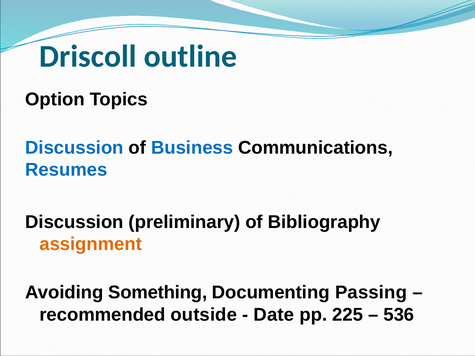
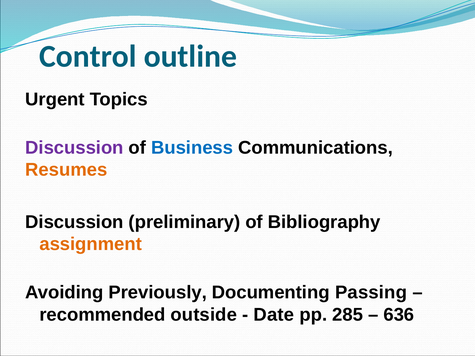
Driscoll: Driscoll -> Control (88, 56)
Option: Option -> Urgent (55, 99)
Discussion colour: blue -> purple (74, 148)
Resumes colour: blue -> orange (66, 170)
Something: Something -> Previously (158, 293)
225: 225 -> 285 (348, 315)
536: 536 -> 636 (399, 315)
